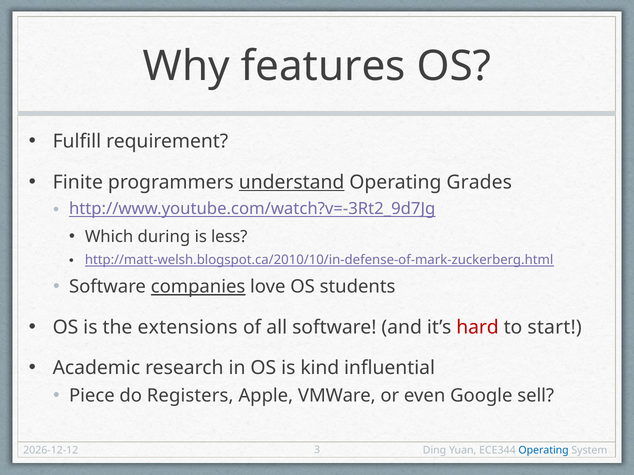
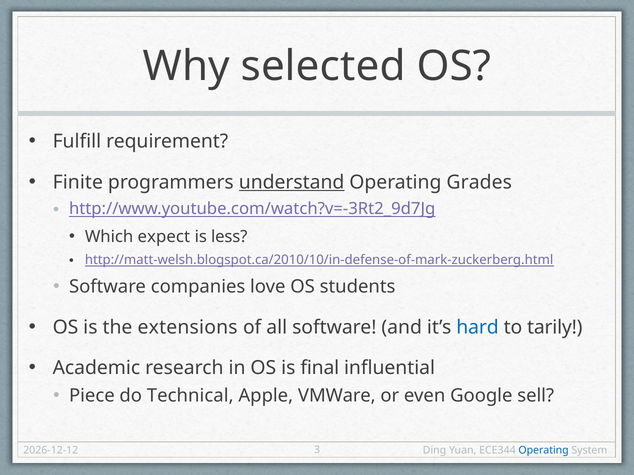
features: features -> selected (323, 66)
during: during -> expect (164, 237)
companies underline: present -> none (198, 287)
hard colour: red -> blue (478, 328)
start: start -> tarily (555, 328)
kind: kind -> final (320, 368)
Registers: Registers -> Technical (190, 396)
